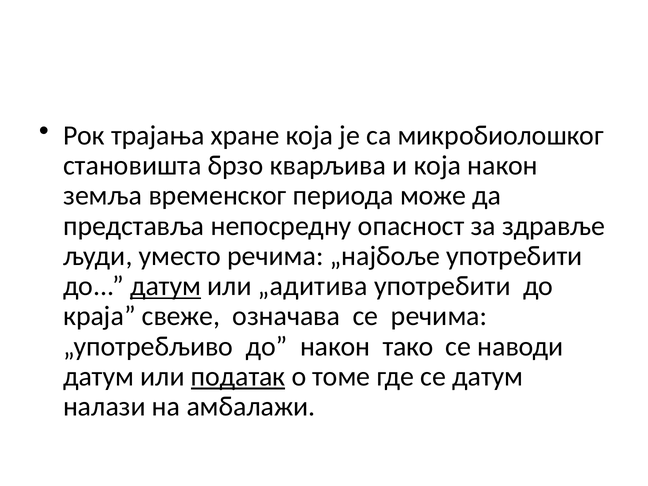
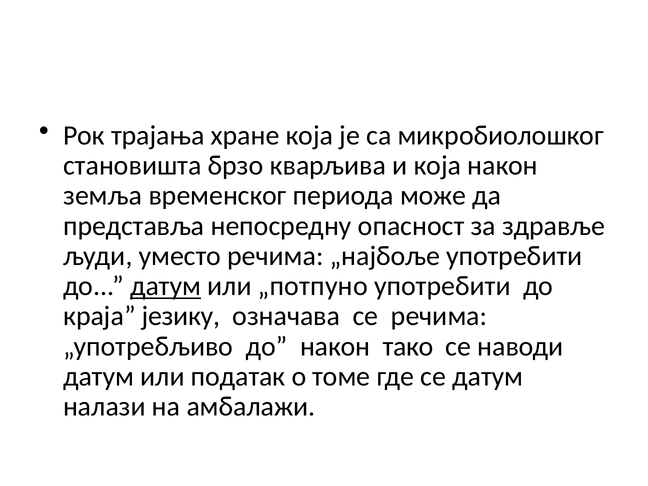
„aдитива: „aдитива -> „потпуно (313, 286)
свеже: свеже -> језику (181, 316)
податак underline: present -> none (238, 377)
